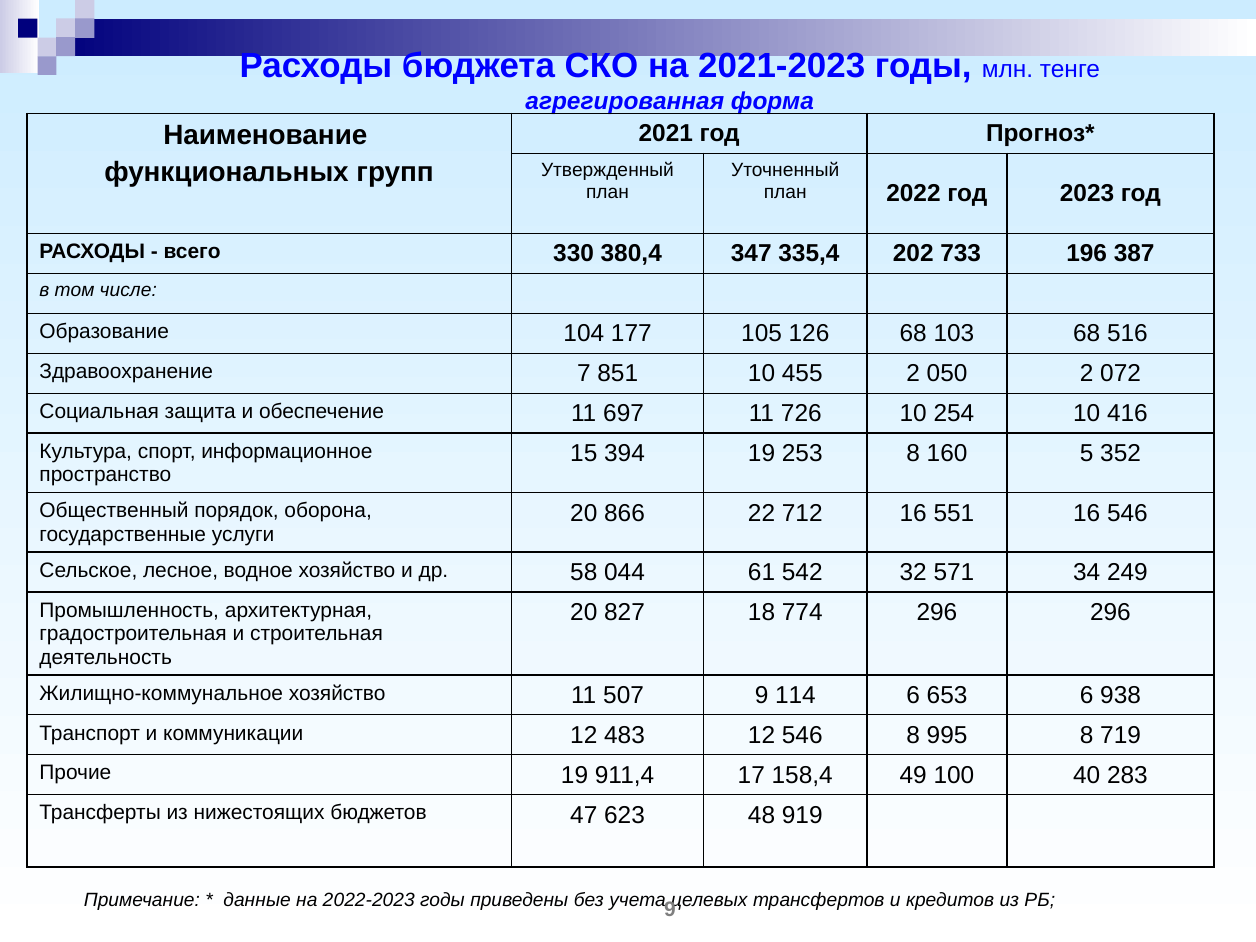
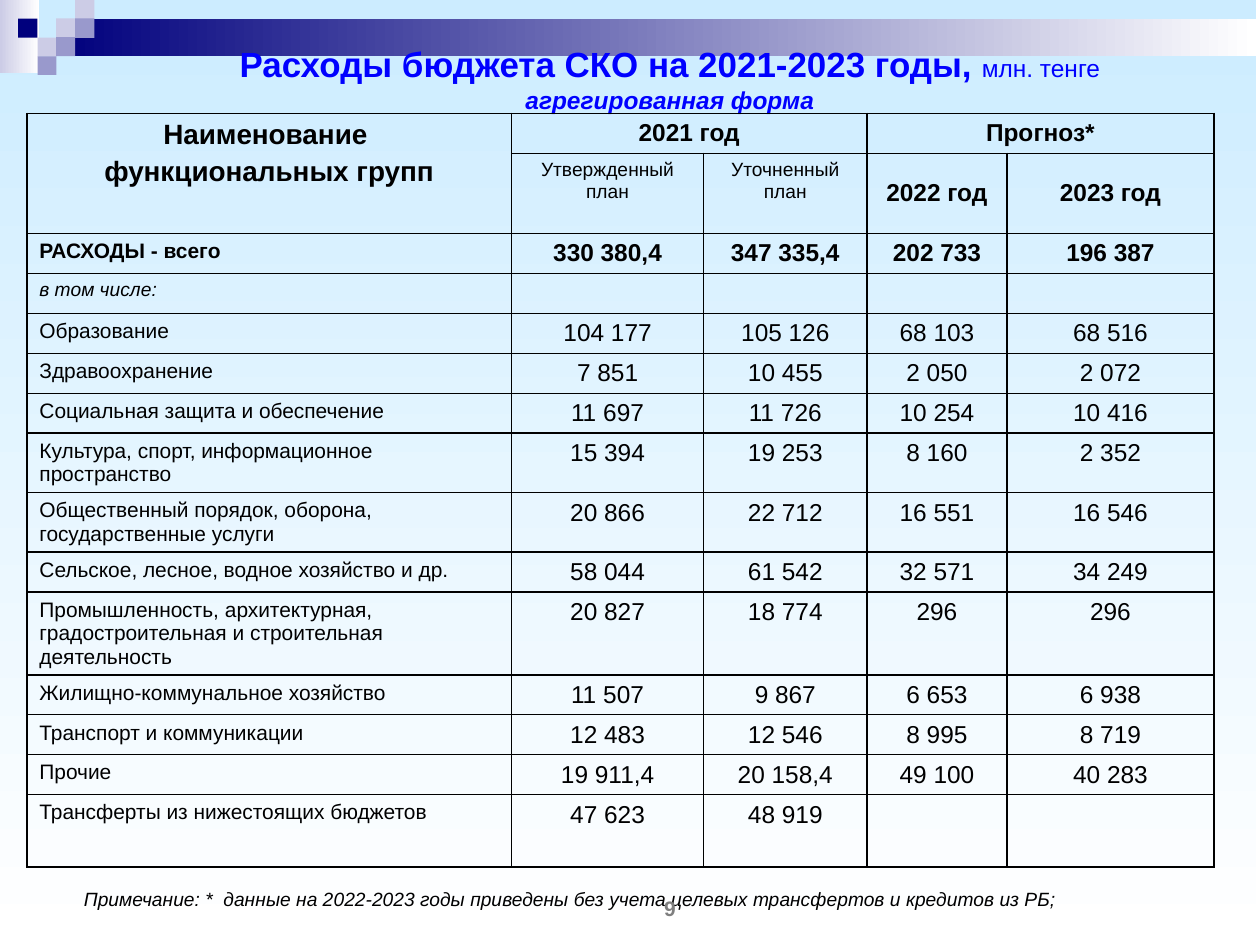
160 5: 5 -> 2 (1087, 454)
114: 114 -> 867 (795, 695)
911,4 17: 17 -> 20 (751, 775)
